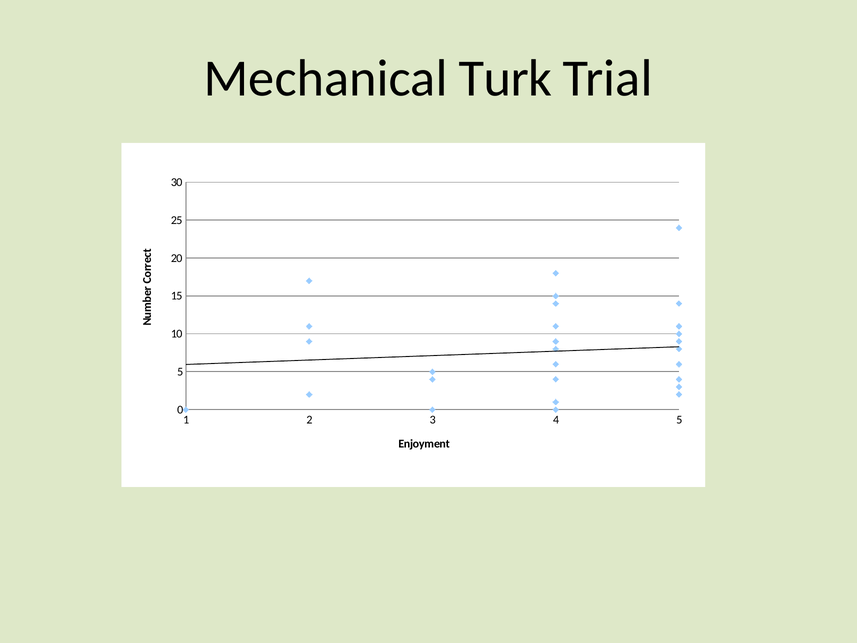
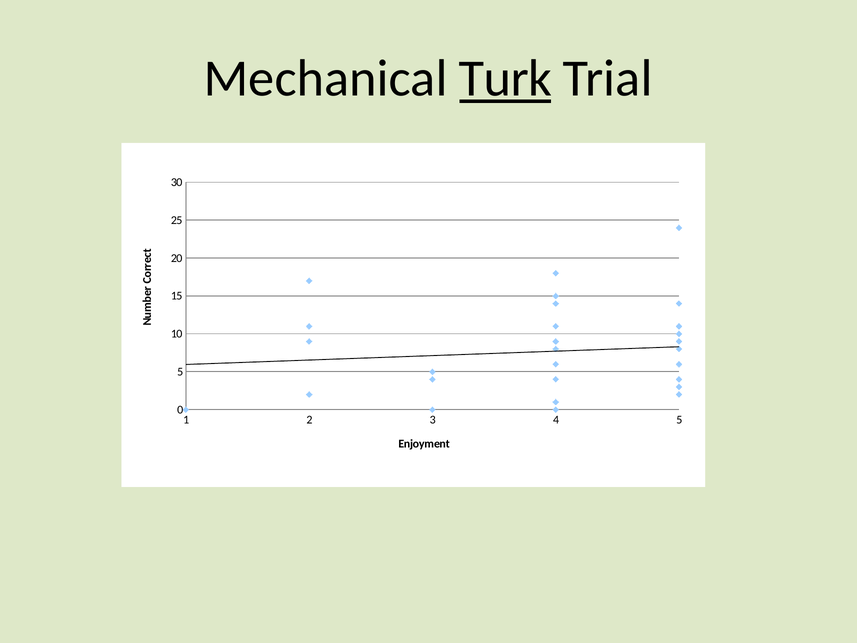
Turk underline: none -> present (506, 79)
